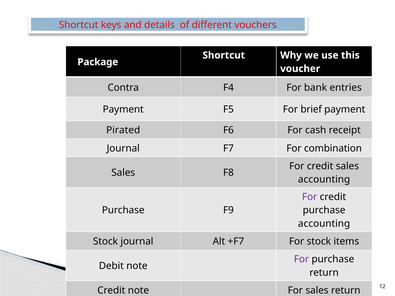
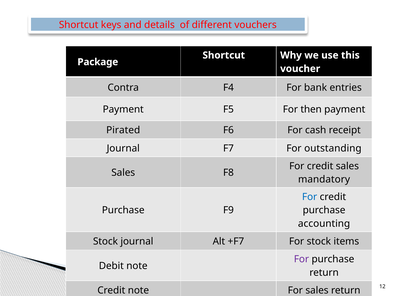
brief: brief -> then (311, 110)
combination: combination -> outstanding (333, 148)
accounting: accounting -> mandatory (324, 180)
For colour: purple -> blue (310, 197)
